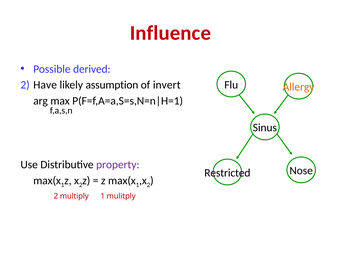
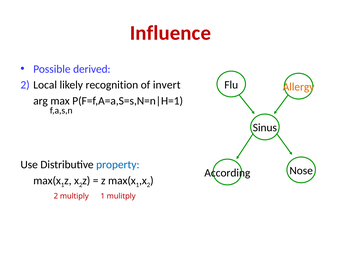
Have: Have -> Local (45, 85)
assumption: assumption -> recognition (112, 85)
property colour: purple -> blue (118, 164)
Restricted: Restricted -> According (227, 173)
